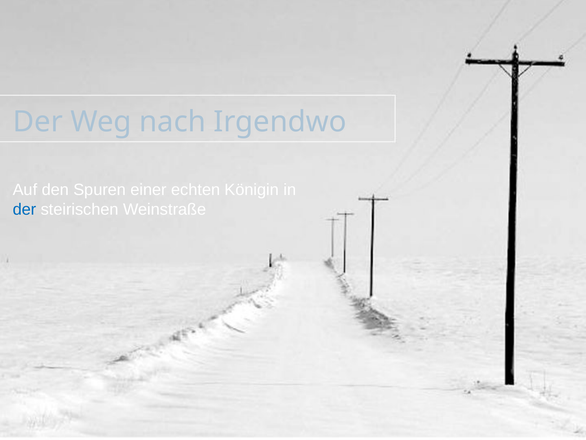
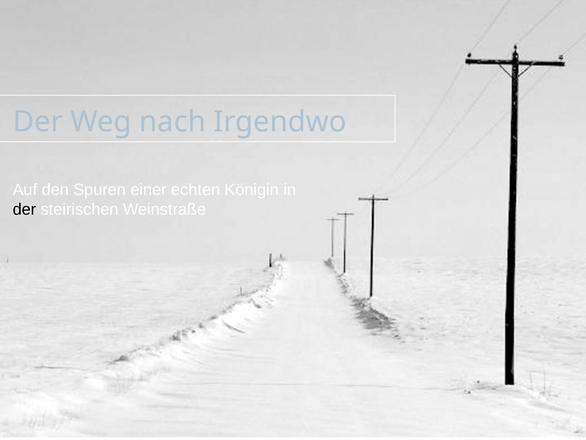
der colour: blue -> black (25, 209)
